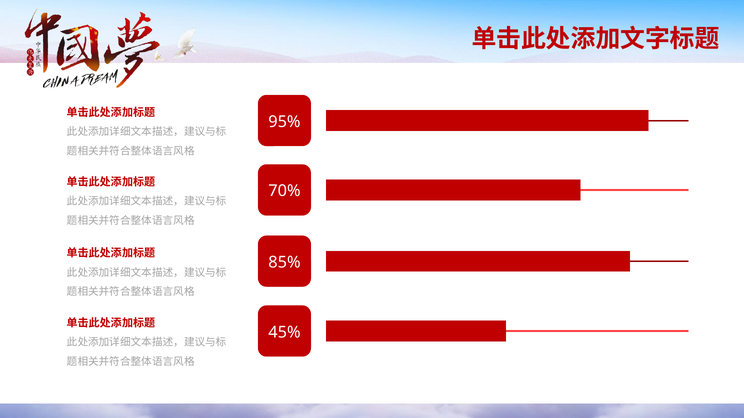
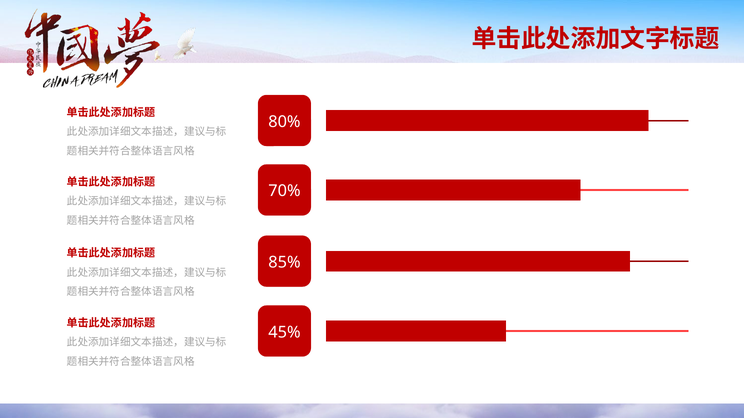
95%: 95% -> 80% (284, 122)
